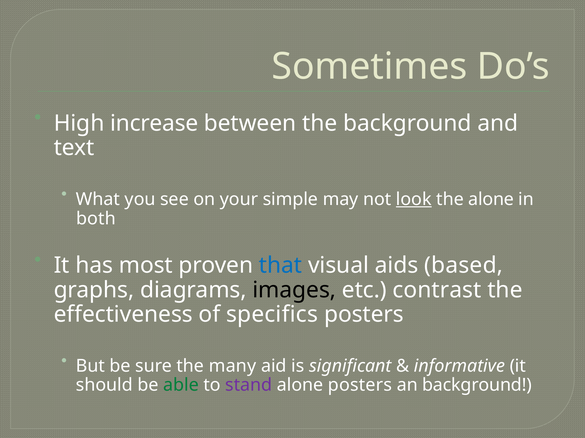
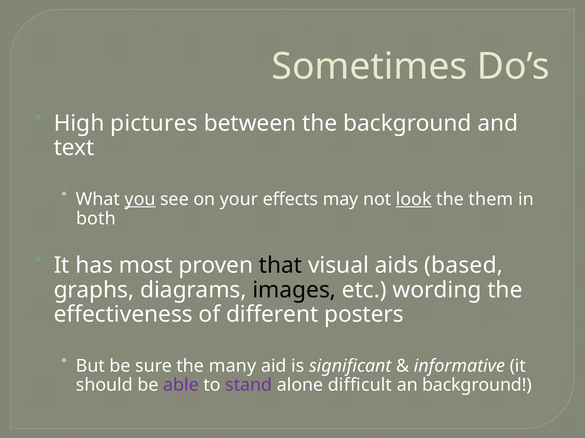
increase: increase -> pictures (154, 123)
you underline: none -> present (140, 200)
simple: simple -> effects (290, 200)
the alone: alone -> them (491, 200)
that colour: blue -> black (281, 266)
contrast: contrast -> wording (437, 290)
specifics: specifics -> different (272, 315)
able colour: green -> purple (181, 386)
alone posters: posters -> difficult (360, 386)
